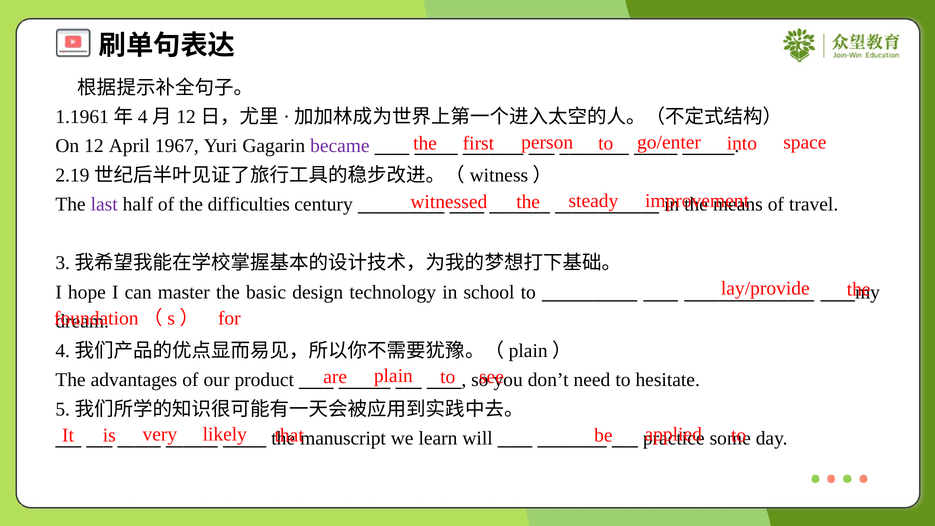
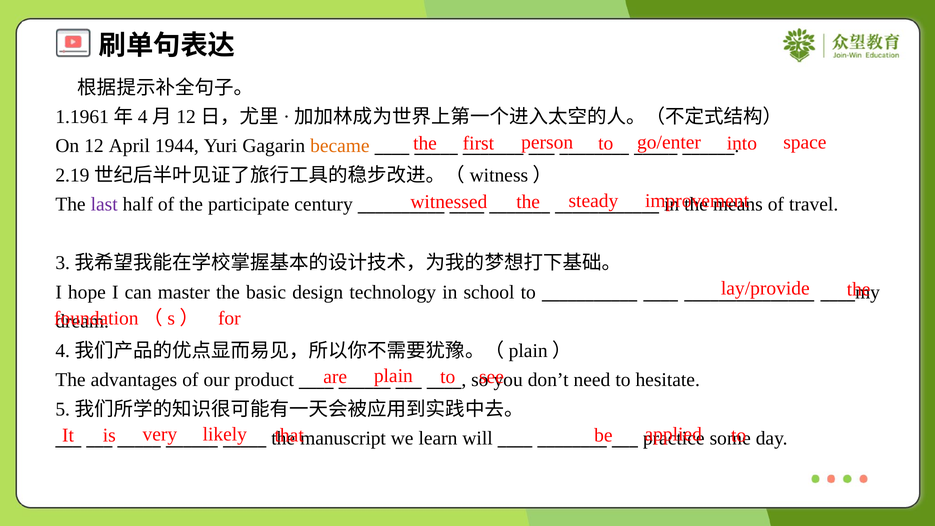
1967: 1967 -> 1944 (177, 146)
became colour: purple -> orange (340, 146)
difficulties: difficulties -> participate (249, 205)
